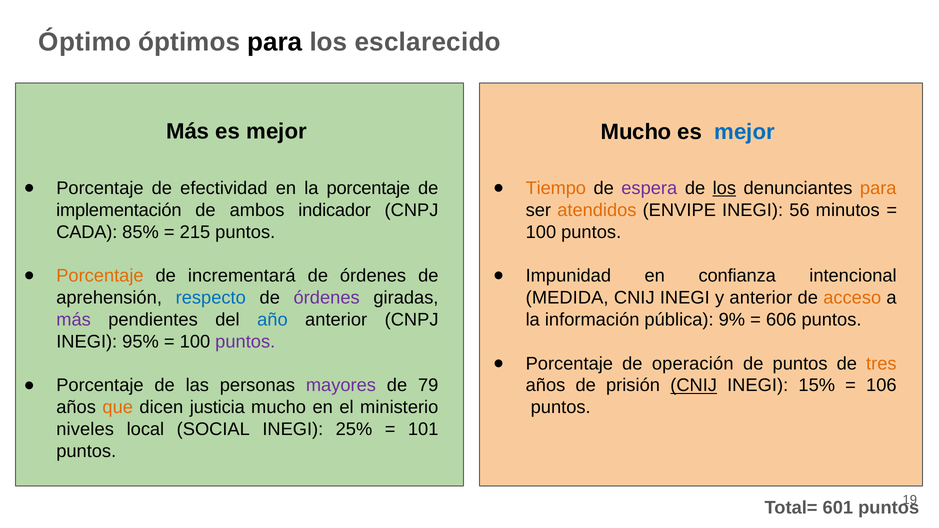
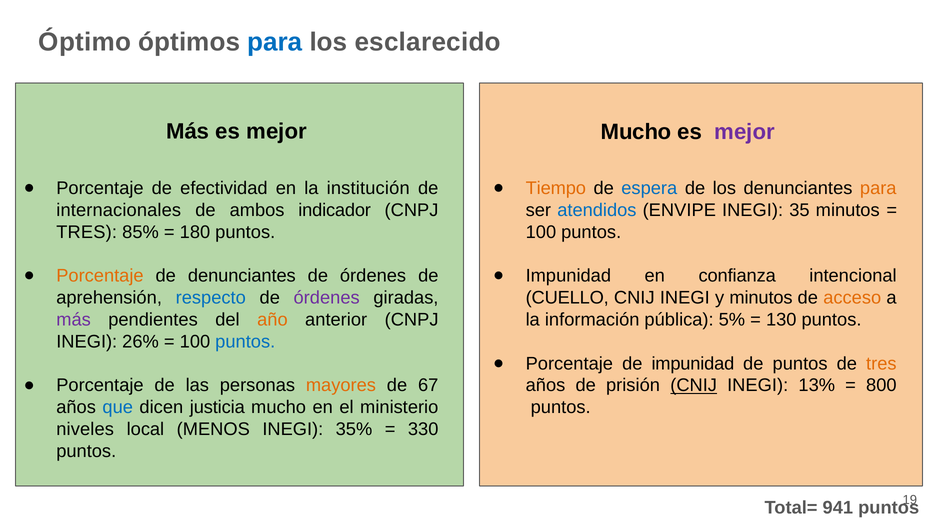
para colour: black -> blue (275, 42)
mejor colour: blue -> purple (745, 132)
la porcentaje: porcentaje -> institución (368, 188)
espera colour: purple -> blue (649, 188)
los underline: present -> none (724, 188)
implementación: implementación -> internacionales (119, 210)
atendidos colour: orange -> blue (597, 210)
56: 56 -> 35 (799, 210)
CADA: CADA -> TRES (87, 232)
215: 215 -> 180 (195, 232)
de incrementará: incrementará -> denunciantes (242, 276)
MEDIDA: MEDIDA -> CUELLO (567, 298)
y anterior: anterior -> minutos (761, 298)
año colour: blue -> orange (272, 320)
9%: 9% -> 5% (732, 320)
606: 606 -> 130 (781, 320)
95%: 95% -> 26% (141, 342)
puntos colour: purple -> blue (245, 342)
de operación: operación -> impunidad (693, 364)
mayores colour: purple -> orange (341, 386)
79: 79 -> 67 (428, 386)
15%: 15% -> 13% (817, 386)
106: 106 -> 800 (881, 386)
que colour: orange -> blue (118, 408)
SOCIAL: SOCIAL -> MENOS (213, 429)
25%: 25% -> 35% (354, 429)
101: 101 -> 330 (423, 429)
601: 601 -> 941 (838, 508)
